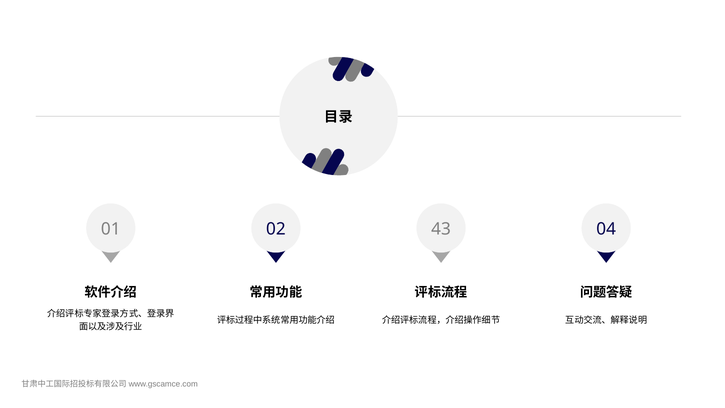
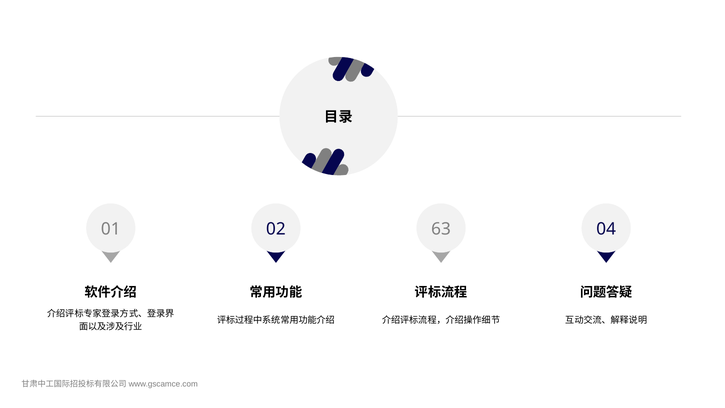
43: 43 -> 63 (441, 229)
